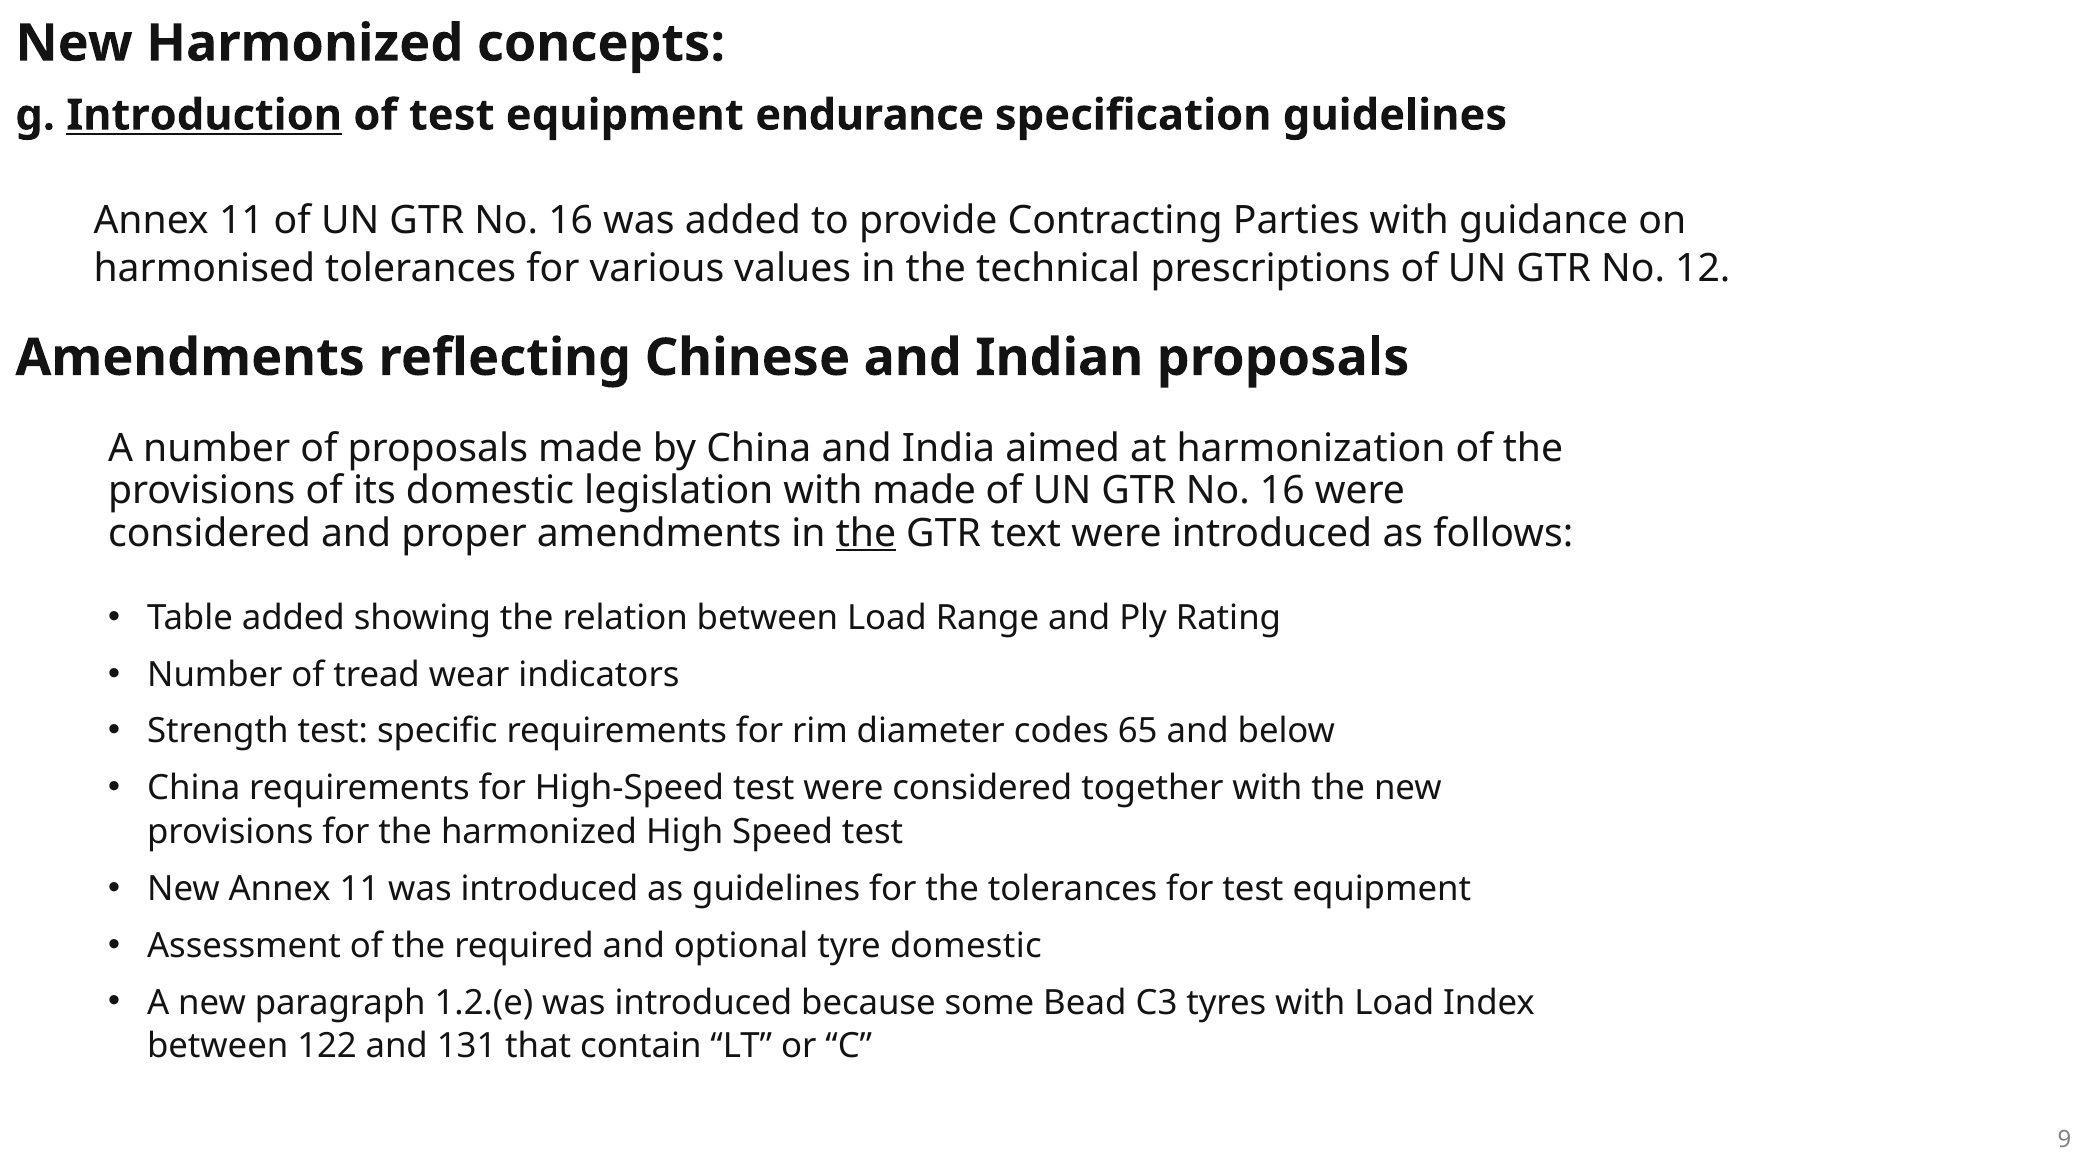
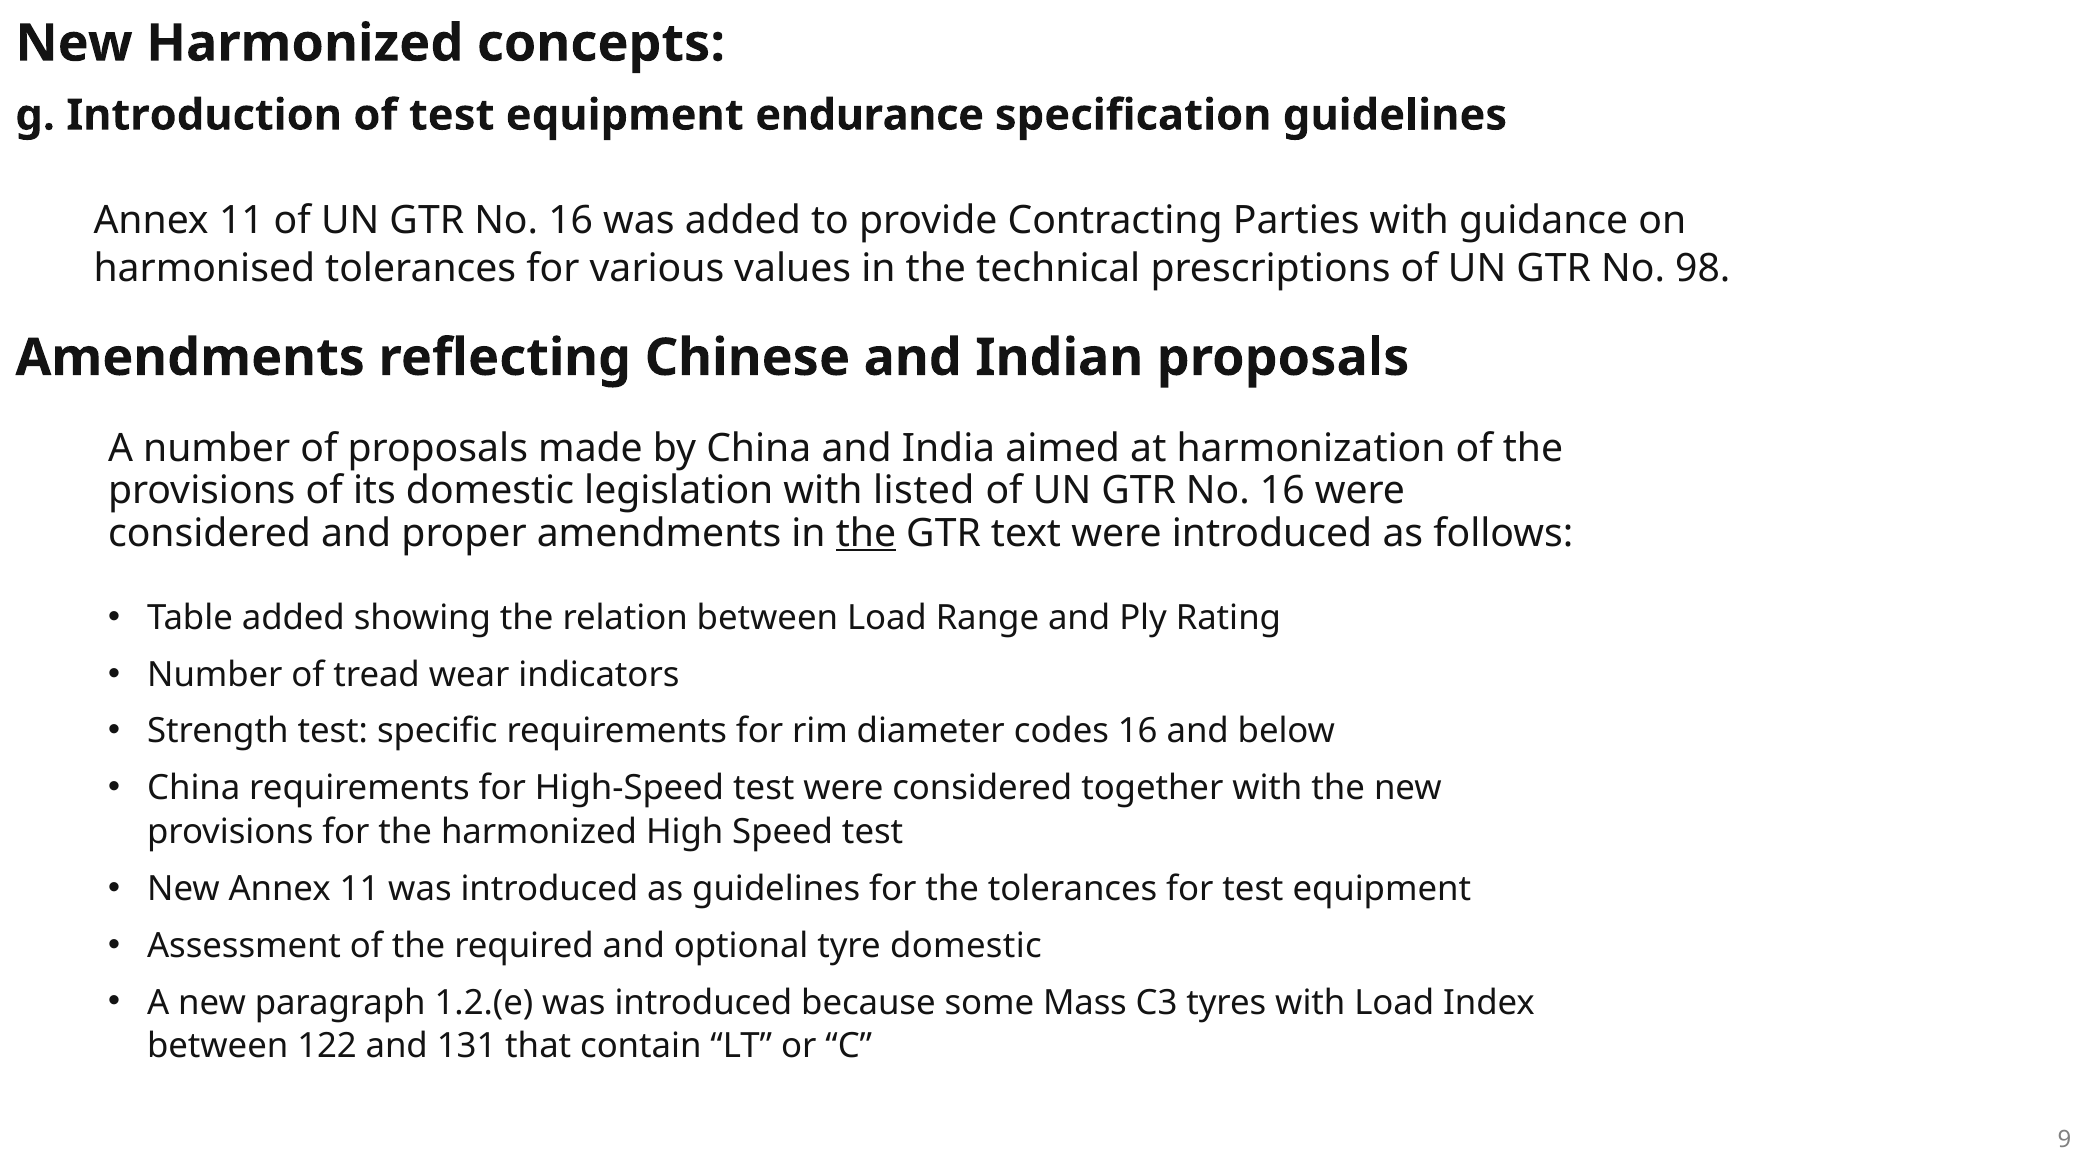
Introduction underline: present -> none (204, 115)
12: 12 -> 98 (1703, 269)
with made: made -> listed (924, 491)
codes 65: 65 -> 16 (1138, 731)
Bead: Bead -> Mass (1085, 1002)
